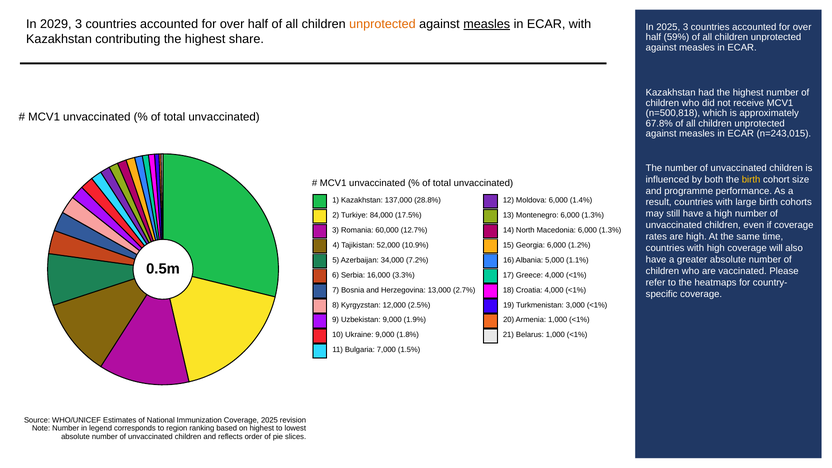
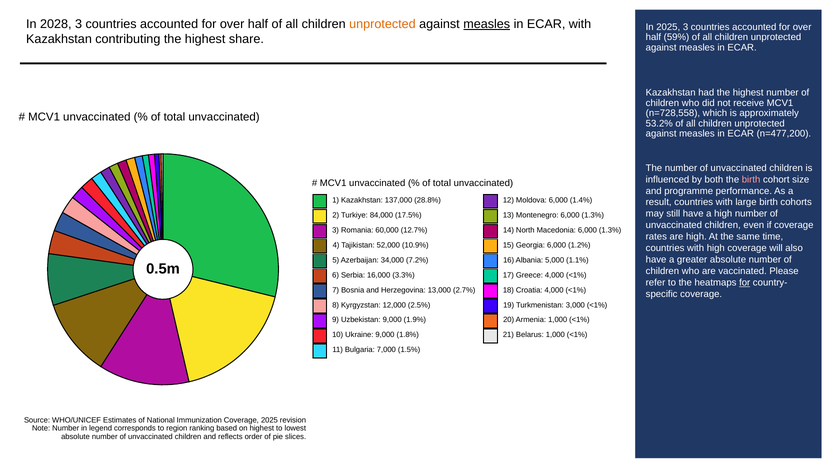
2029: 2029 -> 2028 (56, 24)
n=500,818: n=500,818 -> n=728,558 (673, 113)
67.8%: 67.8% -> 53.2% (659, 124)
n=243,015: n=243,015 -> n=477,200 (784, 134)
birth colour: yellow -> pink (751, 179)
for underline: none -> present (745, 282)
